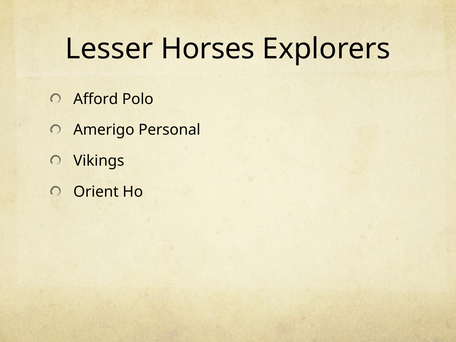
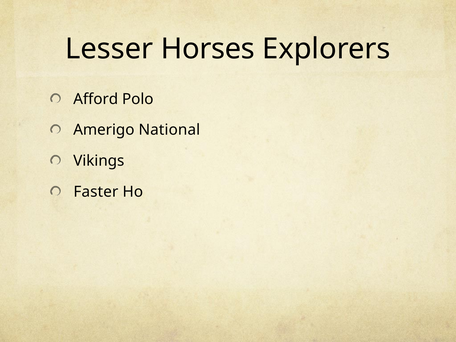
Personal: Personal -> National (169, 130)
Orient: Orient -> Faster (96, 192)
